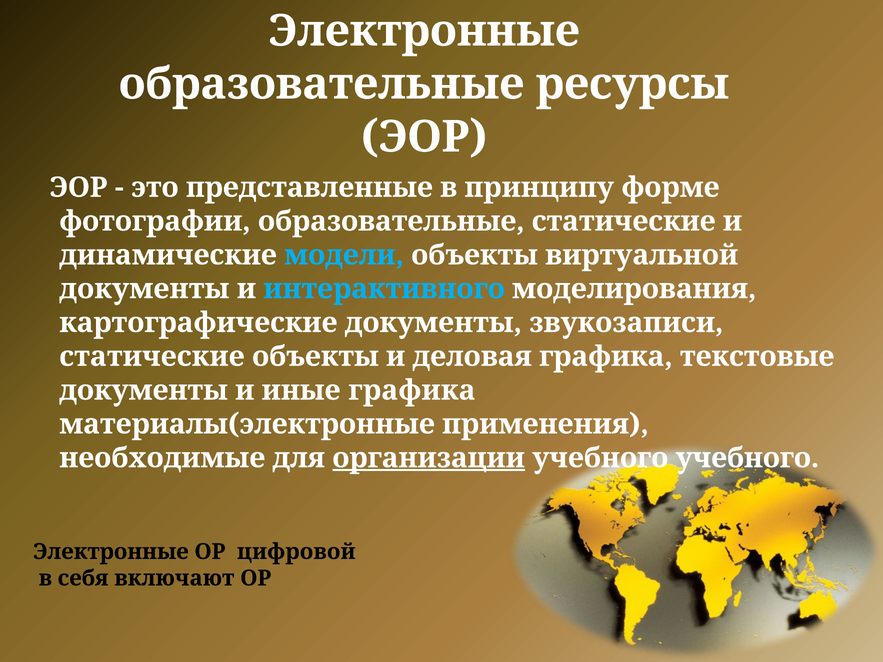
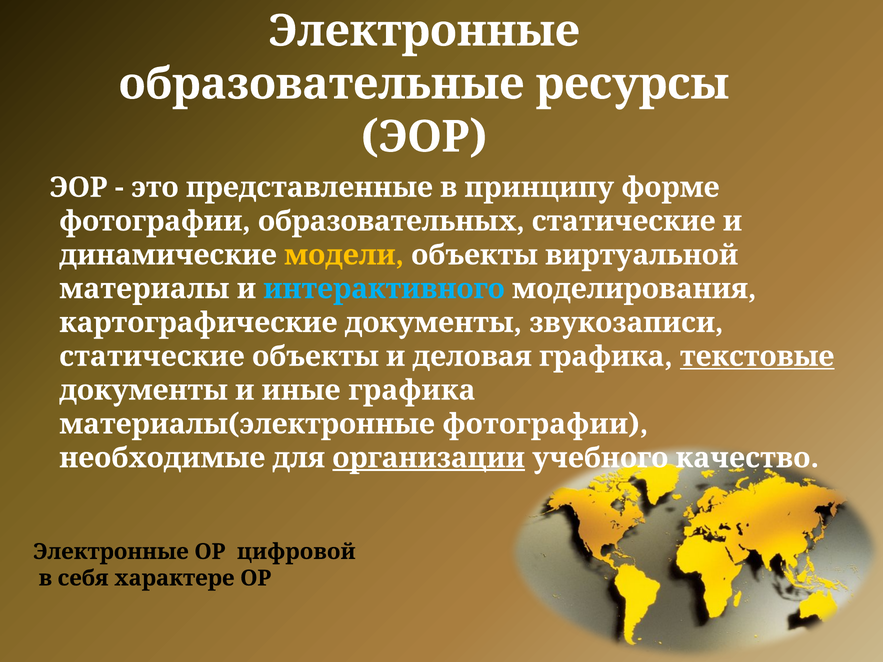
фотографии образовательные: образовательные -> образовательных (391, 221)
модели colour: light blue -> yellow (344, 255)
документы: документы -> материалы (144, 289)
текстовые underline: none -> present (757, 357)
материалы(электронные применения: применения -> фотографии (545, 424)
учебного учебного: учебного -> качество (747, 458)
включают: включают -> характере (174, 578)
